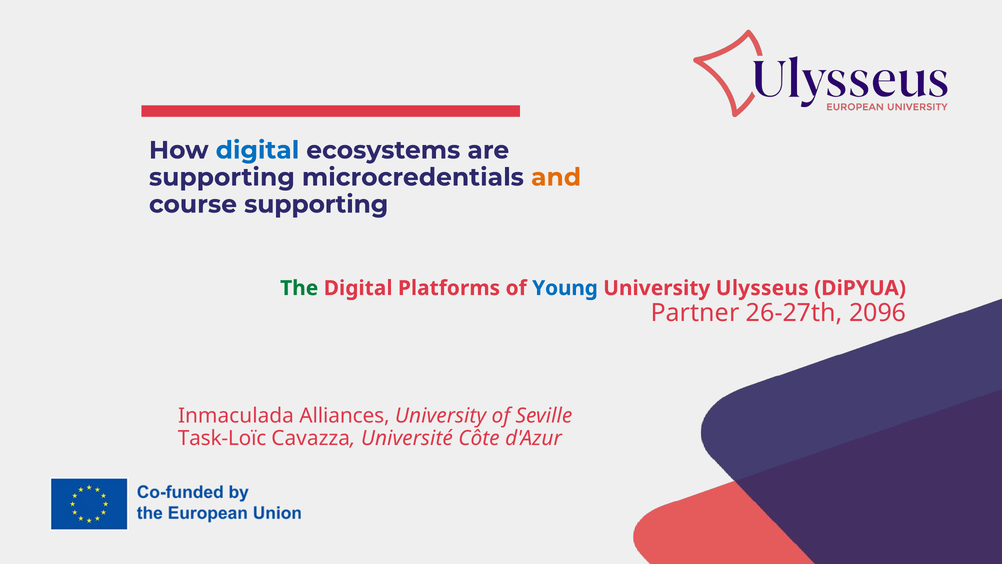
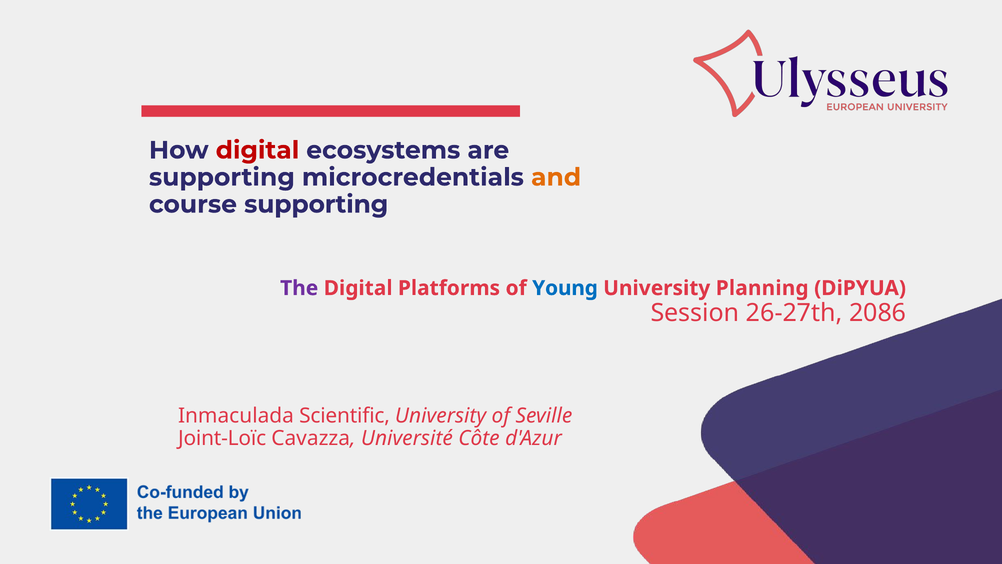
digital colour: blue -> red (257, 150)
The colour: green -> purple (299, 288)
Ulysseus: Ulysseus -> Planning (762, 288)
Partner: Partner -> Session (695, 313)
2096: 2096 -> 2086 (878, 313)
Alliances: Alliances -> Scientific (345, 416)
Task-Loïc: Task-Loïc -> Joint-Loïc (222, 438)
